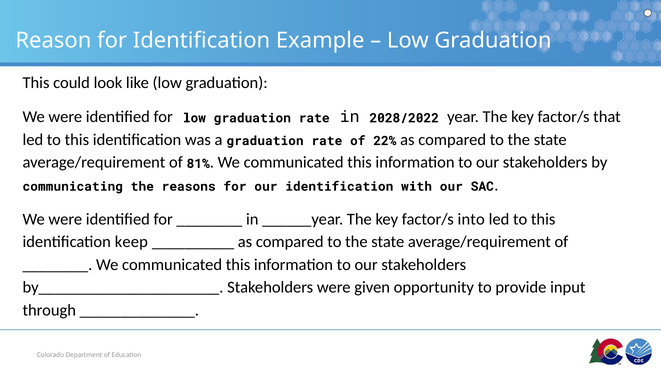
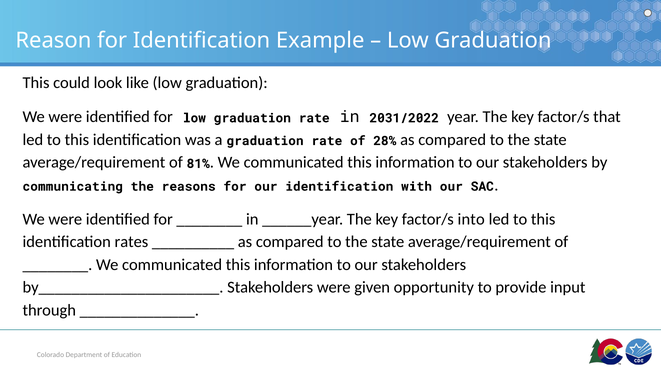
2028/2022: 2028/2022 -> 2031/2022 (404, 118)
22%: 22% -> 28% (385, 141)
keep: keep -> rates (131, 242)
